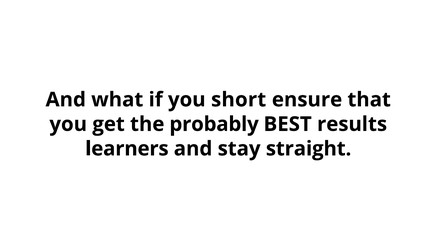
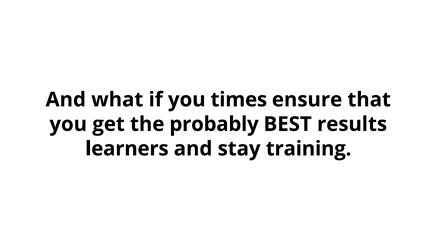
short: short -> times (239, 100)
straight: straight -> training (309, 149)
